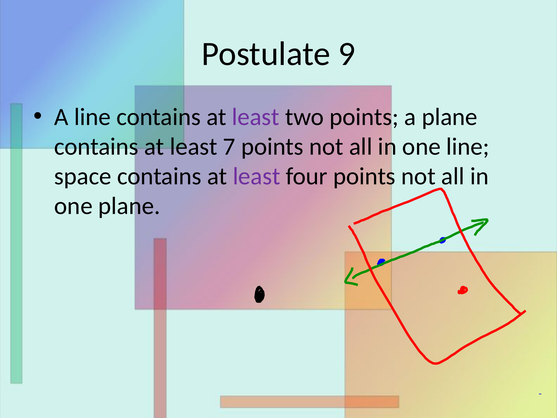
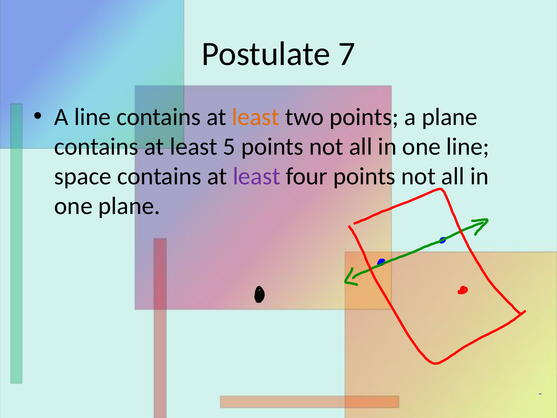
9: 9 -> 7 (347, 54)
least colour: purple -> orange (256, 117)
7: 7 -> 5 (229, 147)
